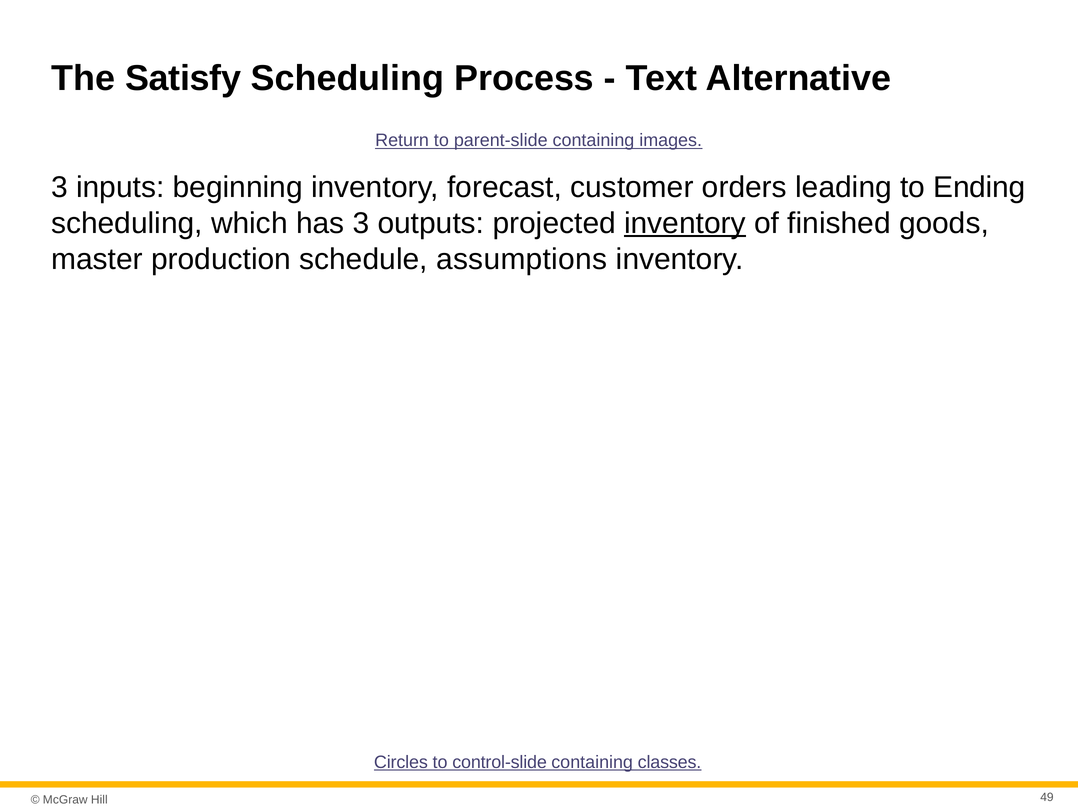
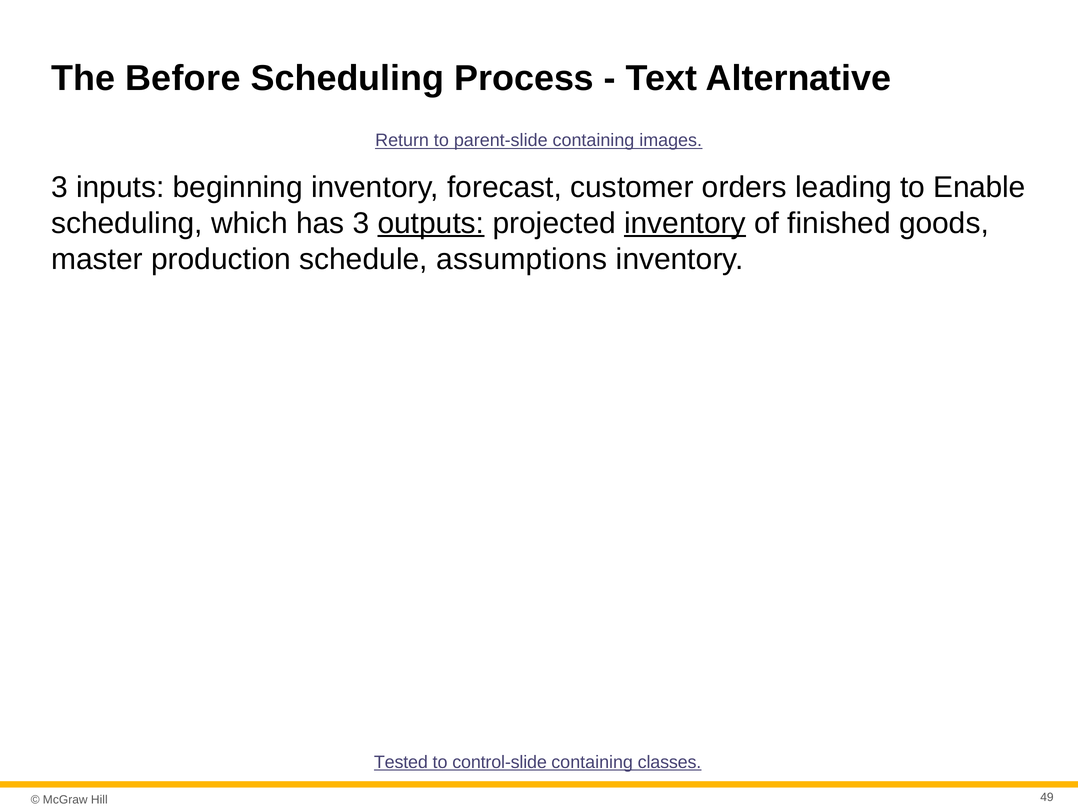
Satisfy: Satisfy -> Before (183, 78)
Ending: Ending -> Enable (979, 187)
outputs underline: none -> present (431, 223)
Circles: Circles -> Tested (401, 762)
